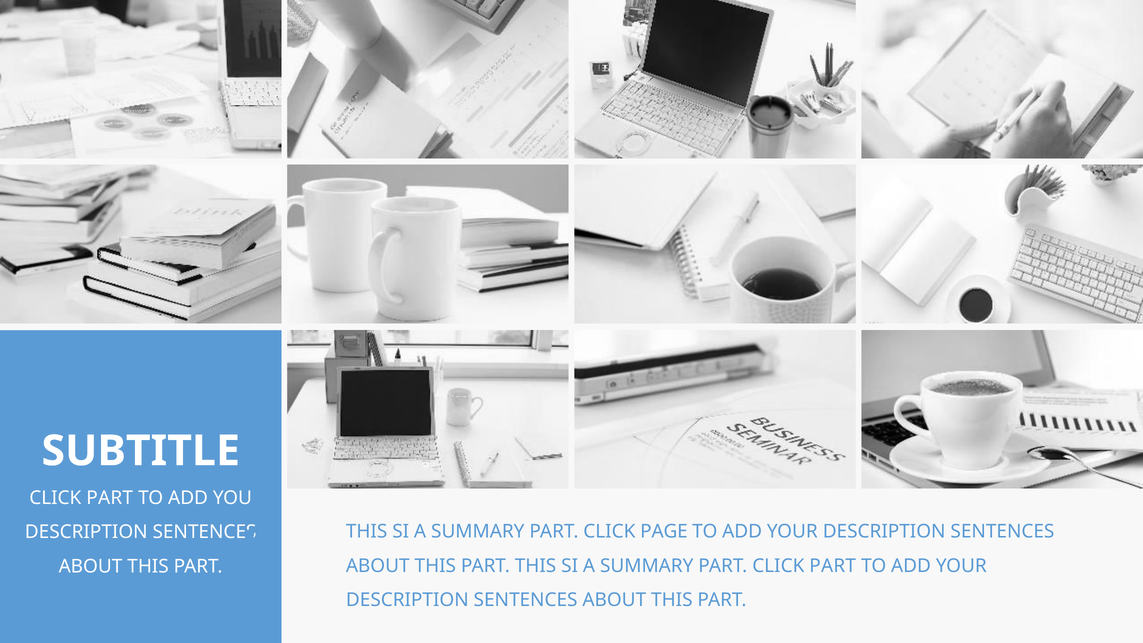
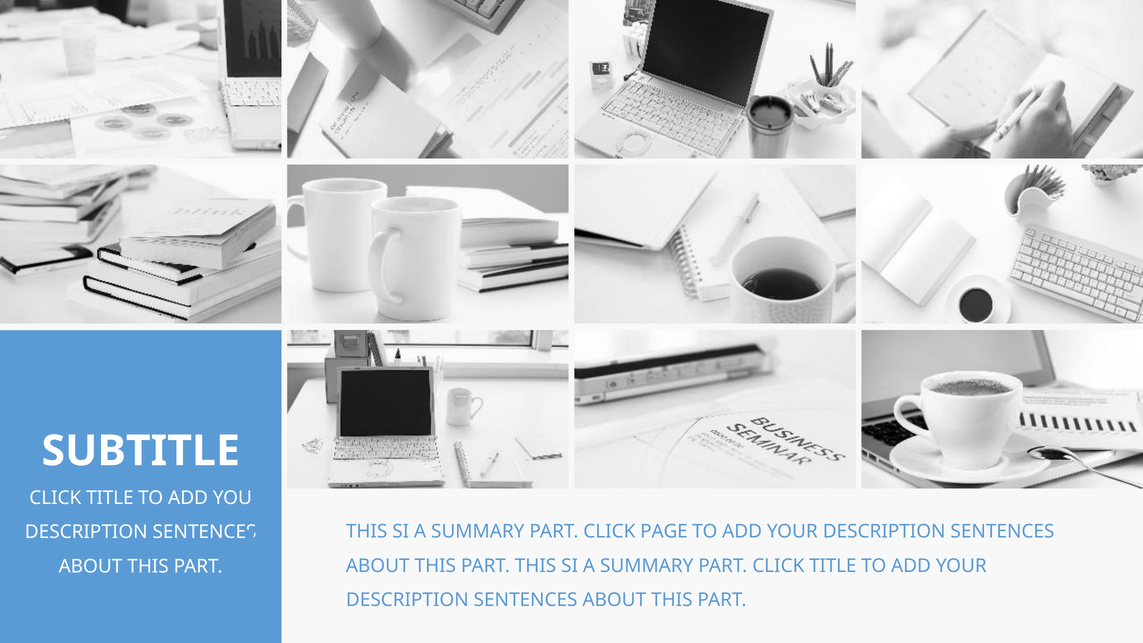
PART: PART -> TITLE (110, 498)
PART CLICK PART: PART -> TITLE (833, 566)
